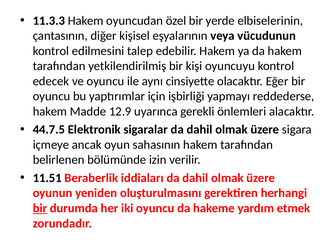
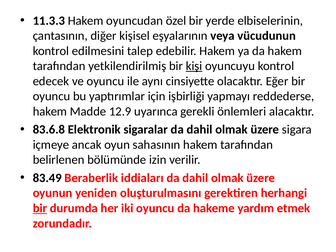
kişi underline: none -> present (194, 66)
44.7.5: 44.7.5 -> 83.6.8 (49, 130)
11.51: 11.51 -> 83.49 (47, 178)
